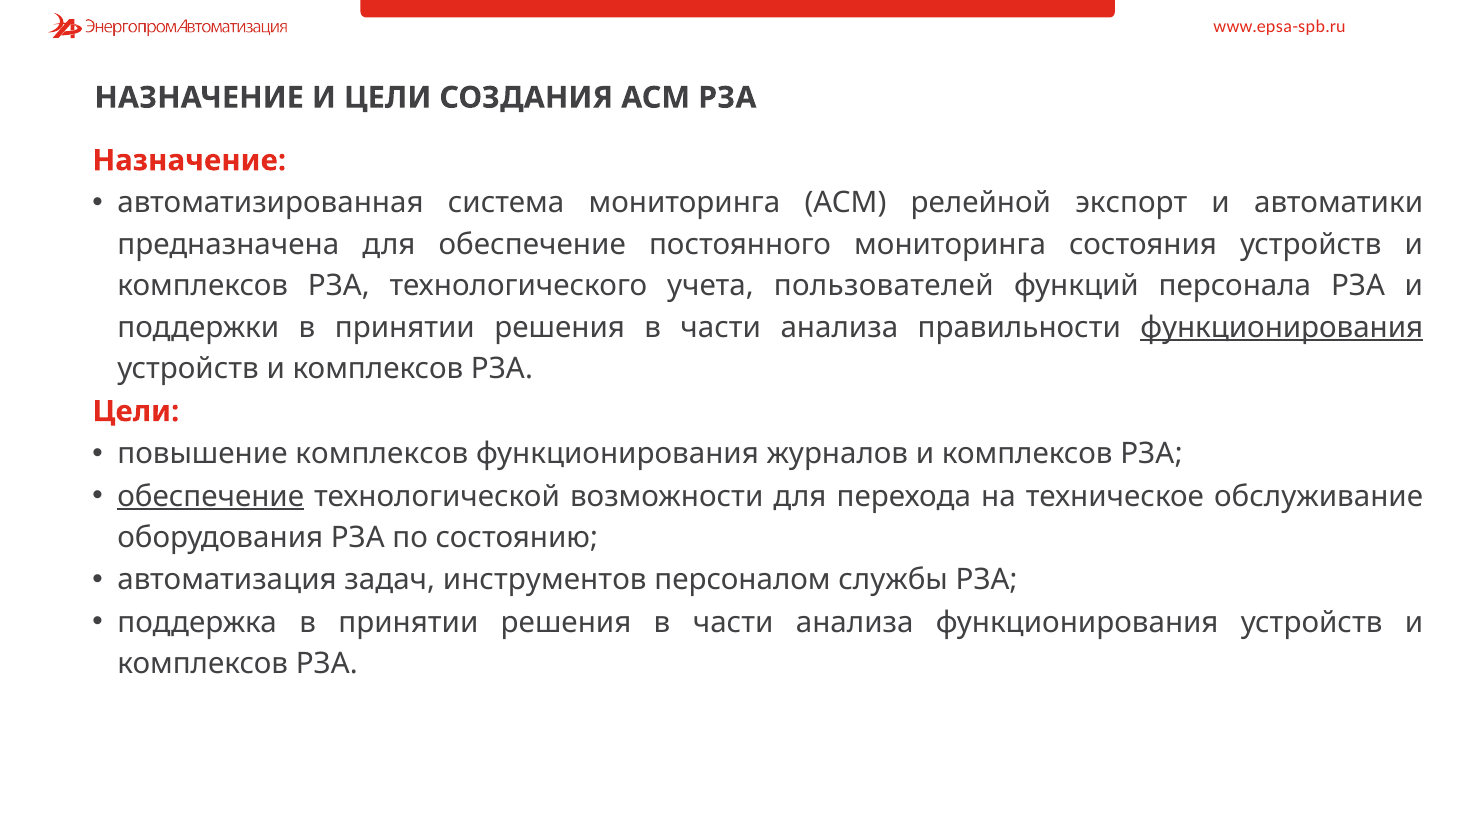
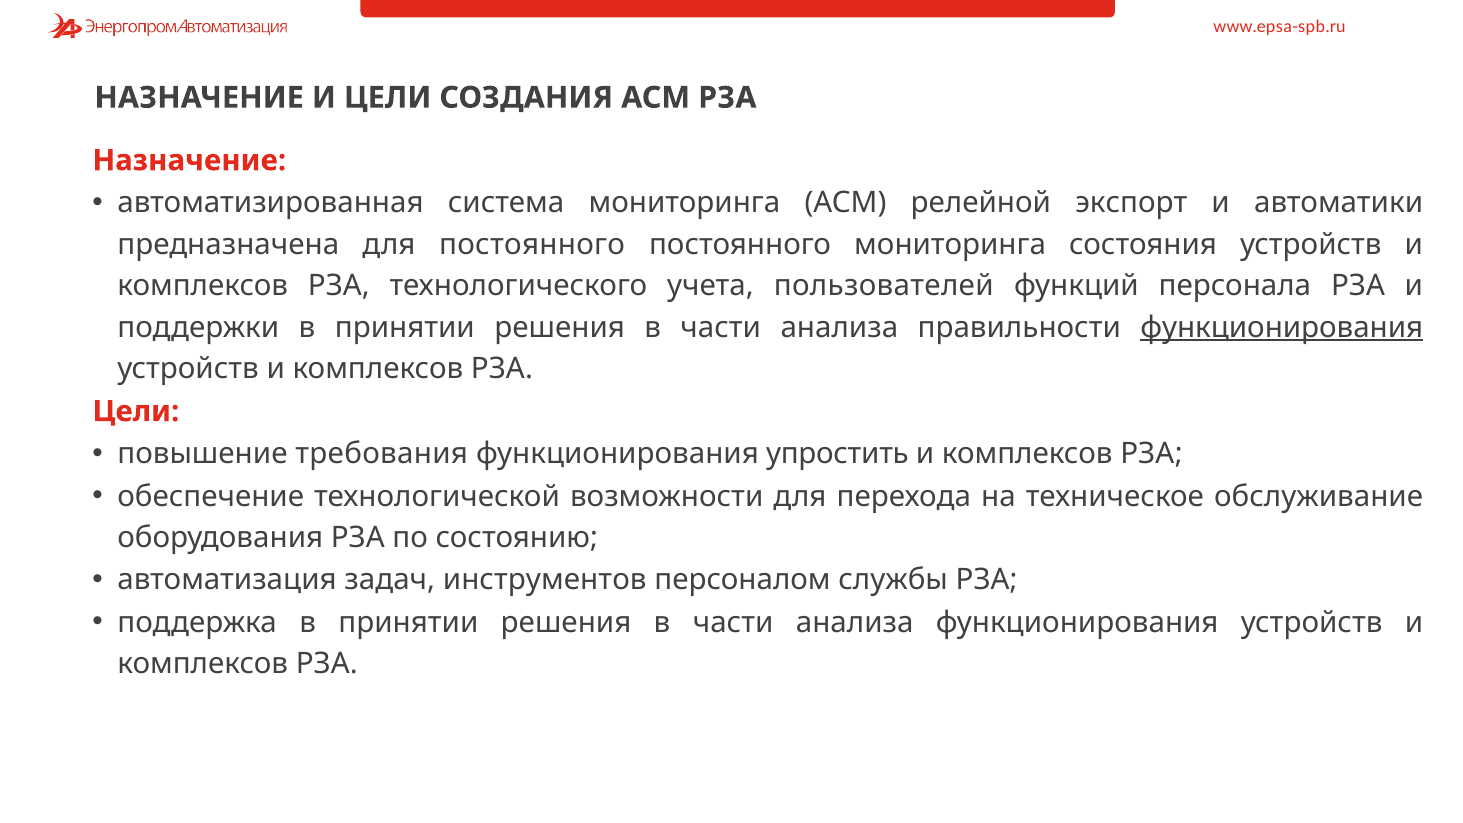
для обеспечение: обеспечение -> постоянного (532, 244)
повышение комплексов: комплексов -> требования (382, 454)
журналов: журналов -> упростить (837, 454)
обеспечение underline: present -> none (211, 496)
